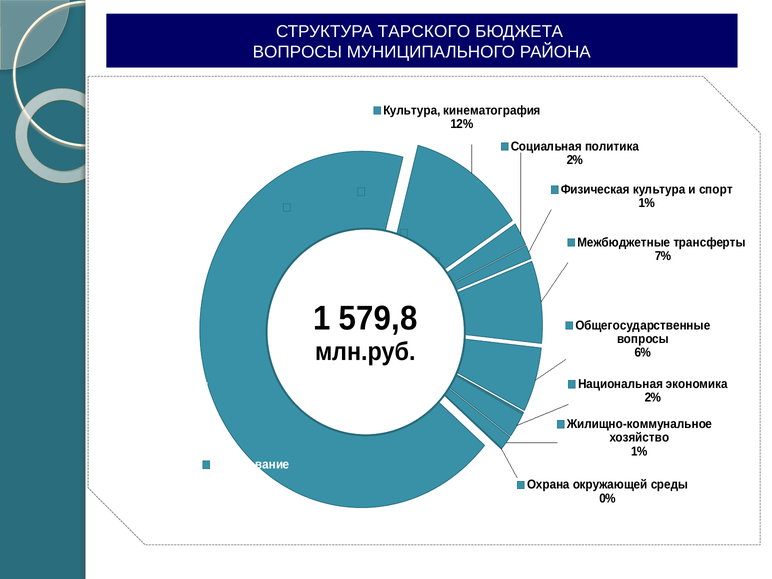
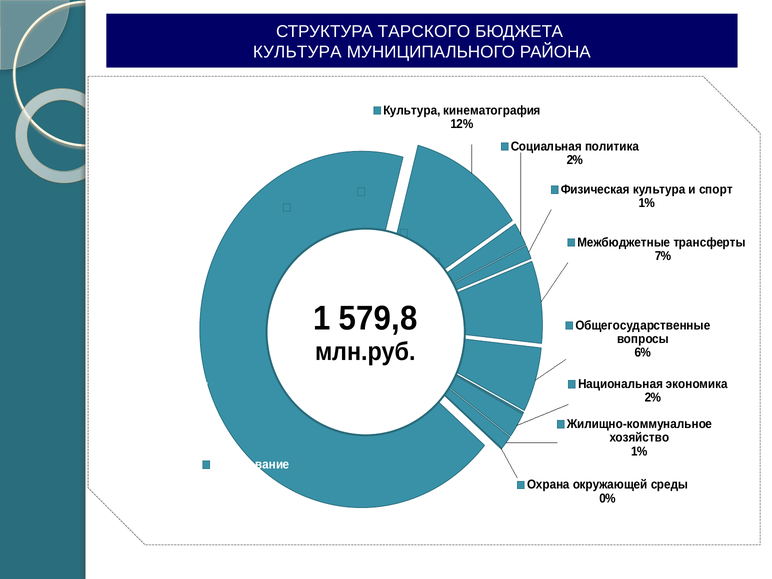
ВОПРОСЫ: ВОПРОСЫ -> КУЛЬТУРА (297, 52)
